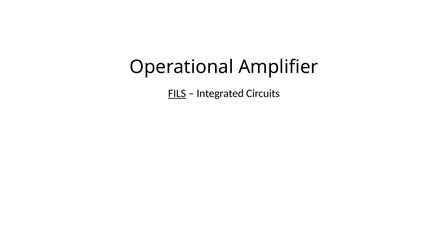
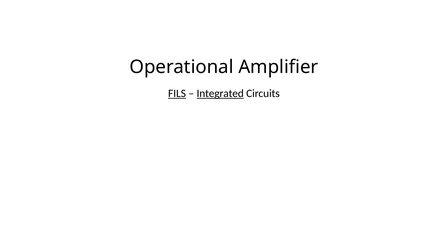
Integrated underline: none -> present (220, 94)
